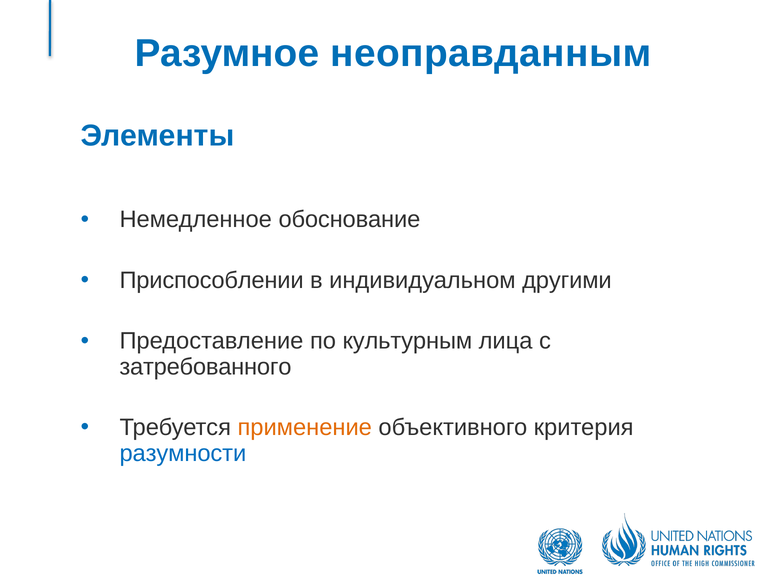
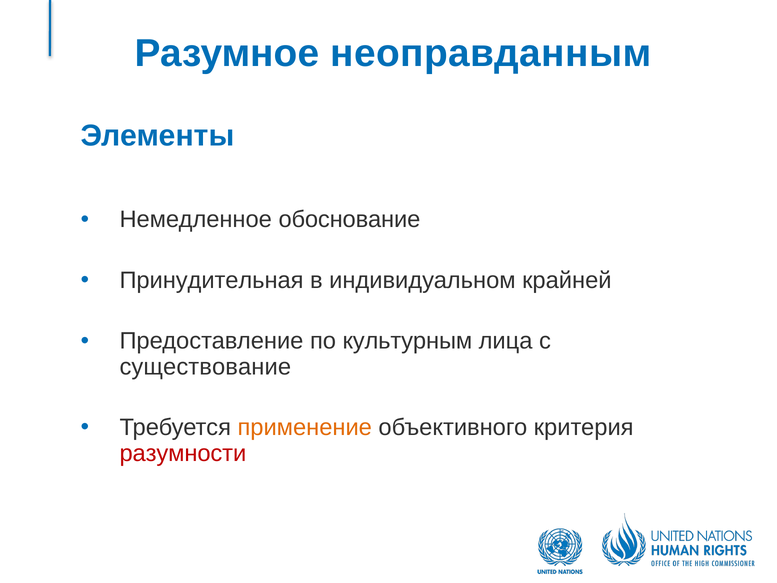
Приспособлении: Приспособлении -> Принудительная (212, 280)
другими: другими -> крайней (567, 280)
затребованного: затребованного -> существование (205, 367)
разумности colour: blue -> red (183, 453)
